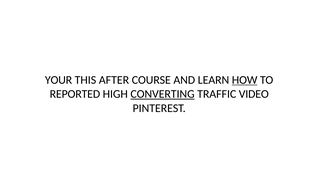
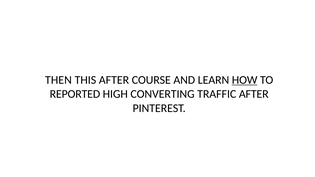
YOUR: YOUR -> THEN (58, 80)
CONVERTING underline: present -> none (163, 94)
TRAFFIC VIDEO: VIDEO -> AFTER (254, 94)
